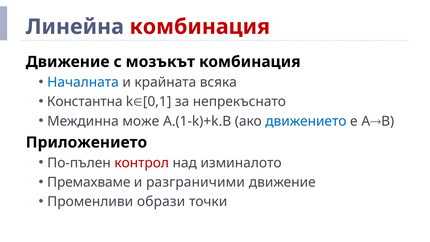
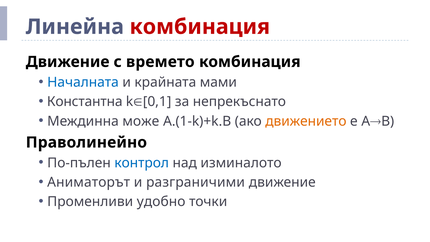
мозъкът: мозъкът -> времето (160, 62)
всяка: всяка -> мами (218, 82)
движението colour: blue -> orange (306, 121)
Приложението: Приложението -> Праволинейно (86, 142)
контрол colour: red -> blue (142, 163)
Премахваме: Премахваме -> Аниматорът (89, 182)
образи: образи -> удобно (161, 202)
